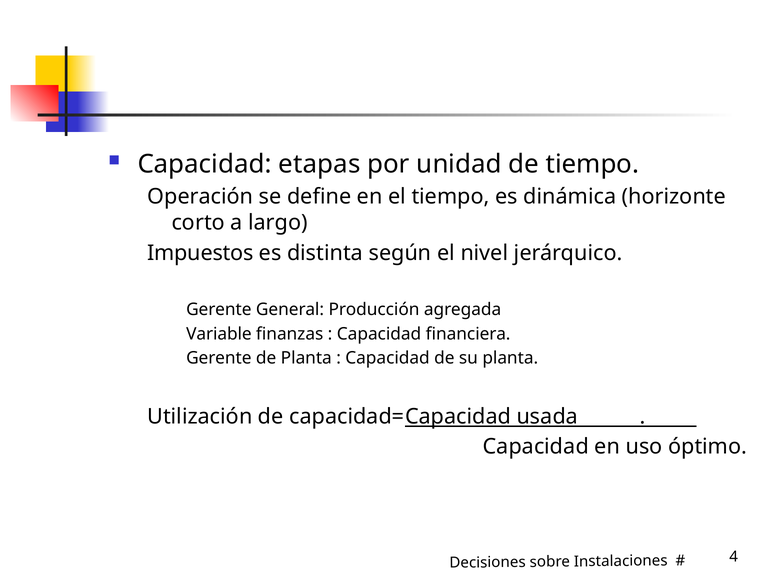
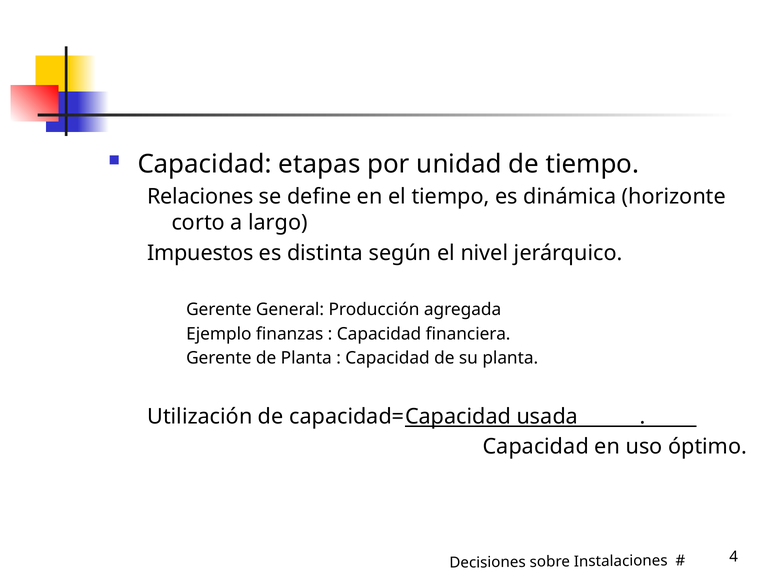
Operación: Operación -> Relaciones (200, 196)
Variable: Variable -> Ejemplo (219, 334)
